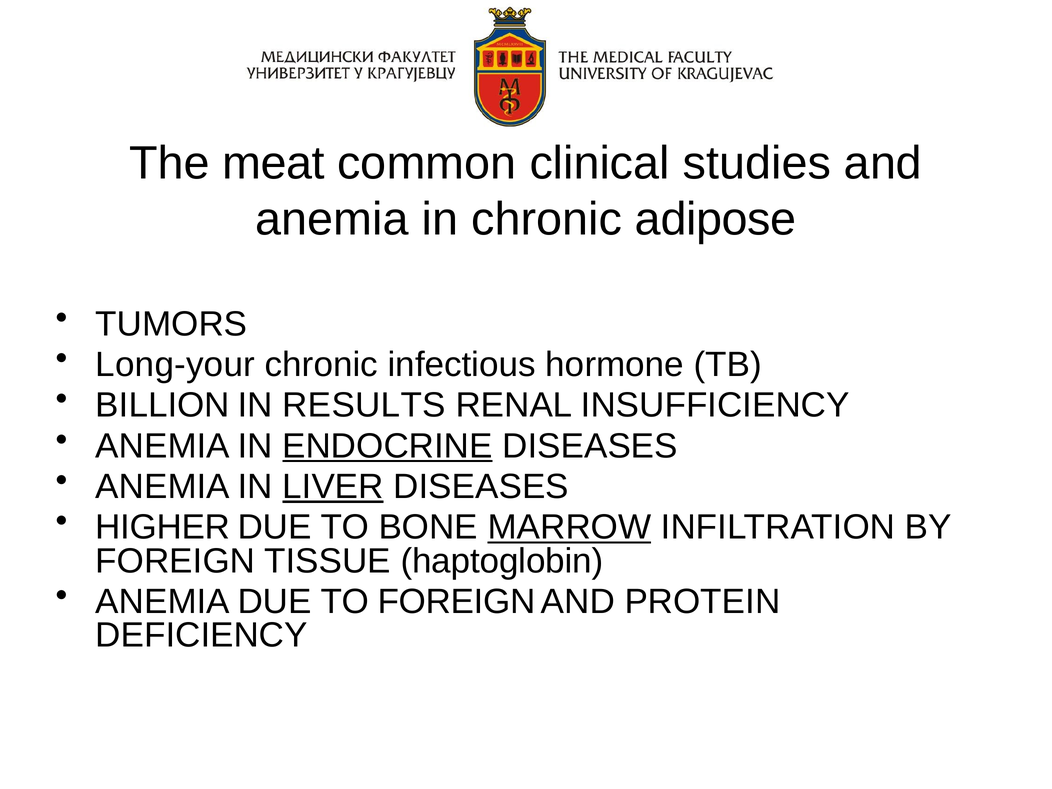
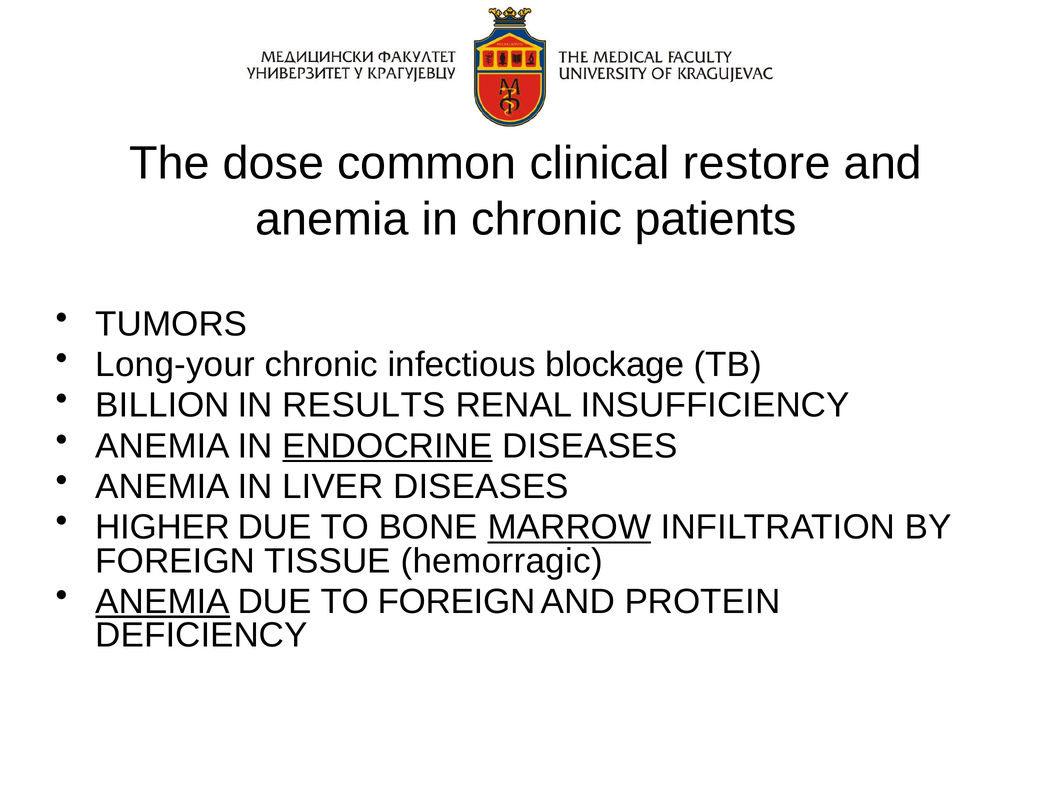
meat: meat -> dose (273, 163)
studies: studies -> restore (757, 163)
adipose: adipose -> patients (716, 219)
hormone: hormone -> blockage (615, 365)
LIVER underline: present -> none (333, 487)
haptoglobin: haptoglobin -> hemorragic (502, 561)
ANEMIA underline: none -> present (163, 602)
